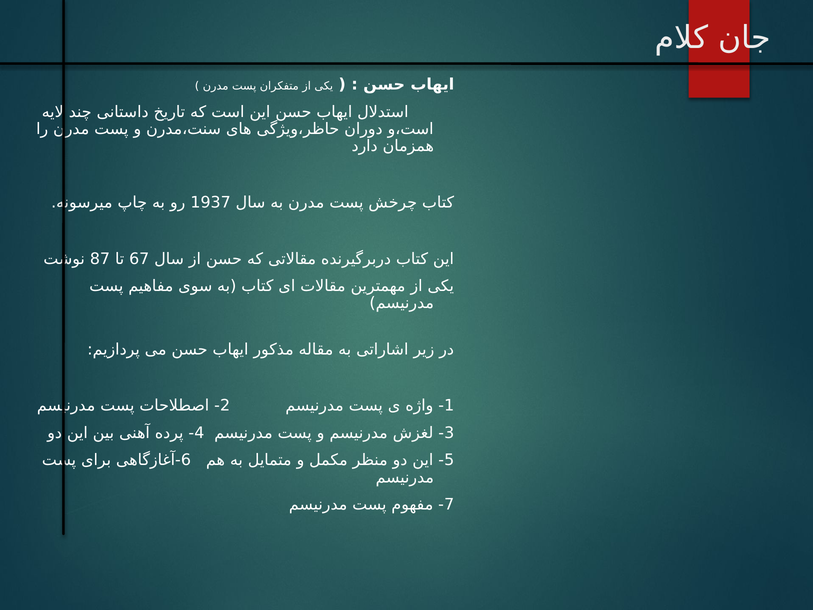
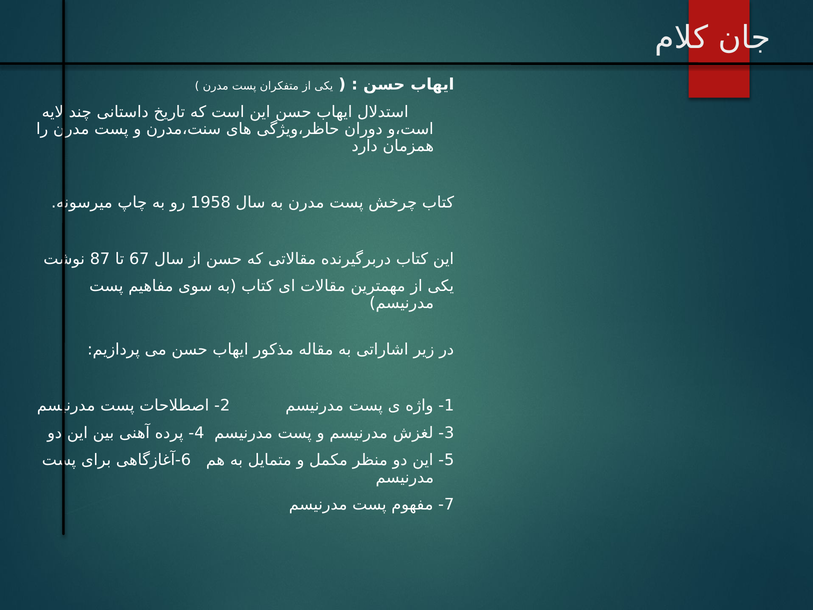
1937: 1937 -> 1958 (211, 202)
